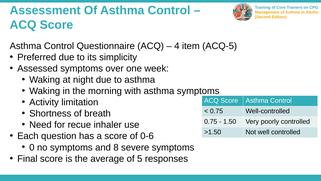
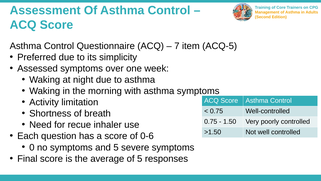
4: 4 -> 7 (177, 46)
and 8: 8 -> 5 (116, 147)
